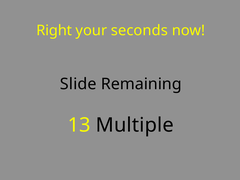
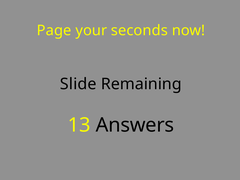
Right: Right -> Page (54, 30)
Multiple: Multiple -> Answers (135, 125)
